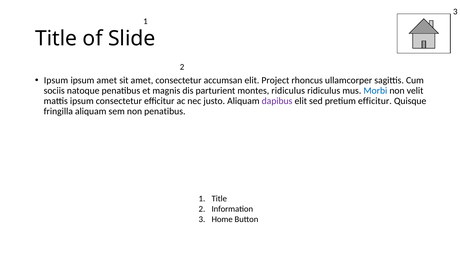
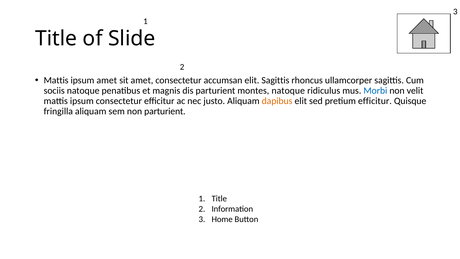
Ipsum: Ipsum -> Mattis (56, 80)
elit Project: Project -> Sagittis (275, 80)
montes ridiculus: ridiculus -> natoque (288, 91)
dapibus colour: purple -> orange (277, 101)
non penatibus: penatibus -> parturient (165, 111)
